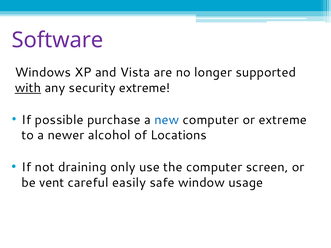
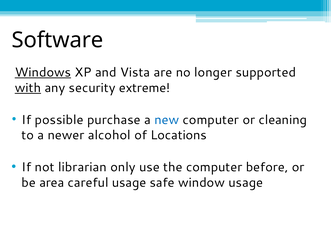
Software colour: purple -> black (57, 40)
Windows underline: none -> present (43, 72)
or extreme: extreme -> cleaning (283, 120)
draining: draining -> librarian (82, 167)
screen: screen -> before (267, 167)
vent: vent -> area (52, 183)
careful easily: easily -> usage (129, 183)
